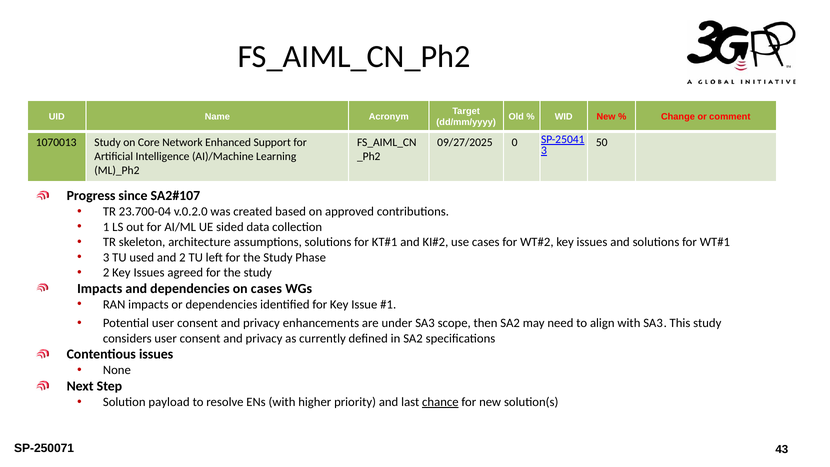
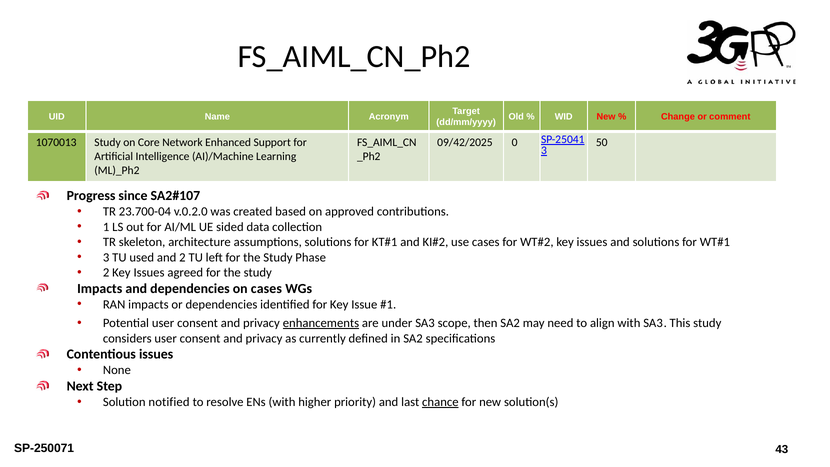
09/27/2025: 09/27/2025 -> 09/42/2025 (465, 143)
enhancements underline: none -> present (321, 323)
payload: payload -> notified (169, 402)
